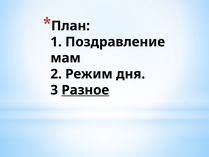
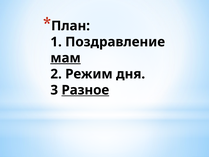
мам underline: none -> present (66, 58)
